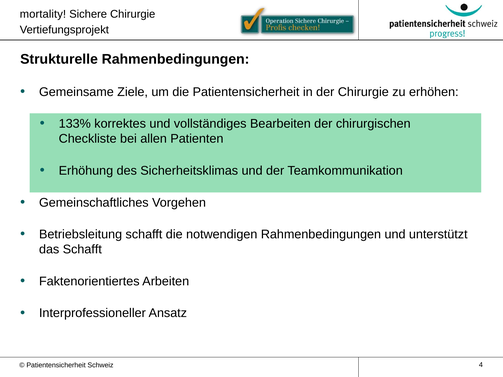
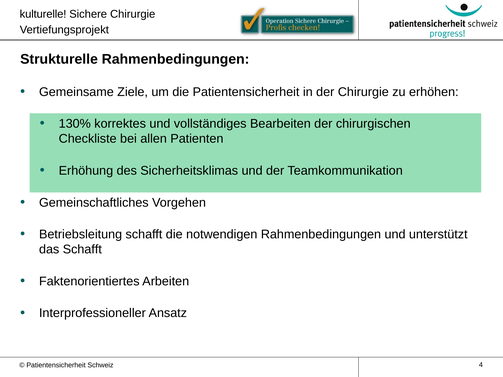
mortality: mortality -> kulturelle (43, 14)
133%: 133% -> 130% (75, 124)
